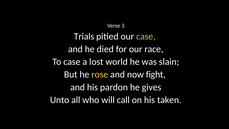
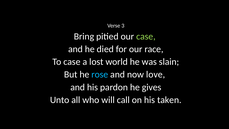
Trials: Trials -> Bring (84, 36)
rose colour: yellow -> light blue (100, 74)
fight: fight -> love (156, 74)
